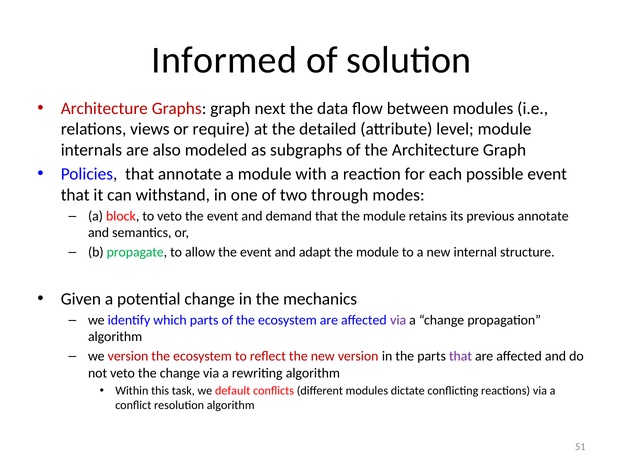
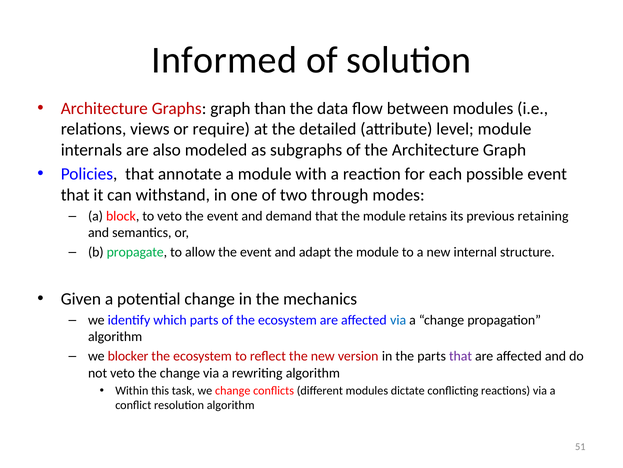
next: next -> than (270, 108)
previous annotate: annotate -> retaining (543, 216)
via colour: purple -> blue (398, 320)
we version: version -> blocker (128, 356)
we default: default -> change (233, 390)
